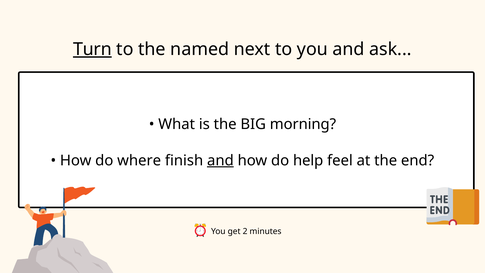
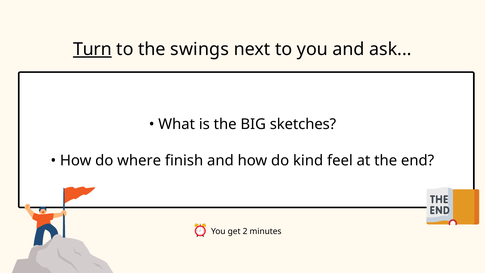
named: named -> swings (200, 49)
morning: morning -> sketches (303, 124)
and underline: present -> none (220, 160)
help: help -> kind (308, 160)
